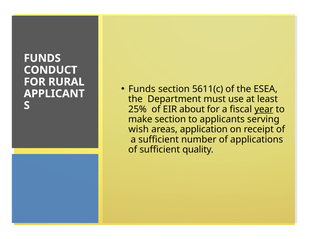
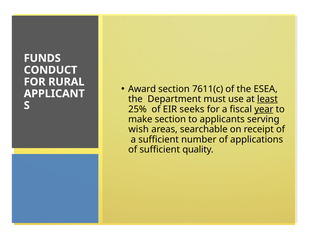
Funds: Funds -> Award (142, 89)
5611(c: 5611(c -> 7611(c (208, 89)
least underline: none -> present (267, 99)
about: about -> seeks (192, 109)
application: application -> searchable (204, 129)
